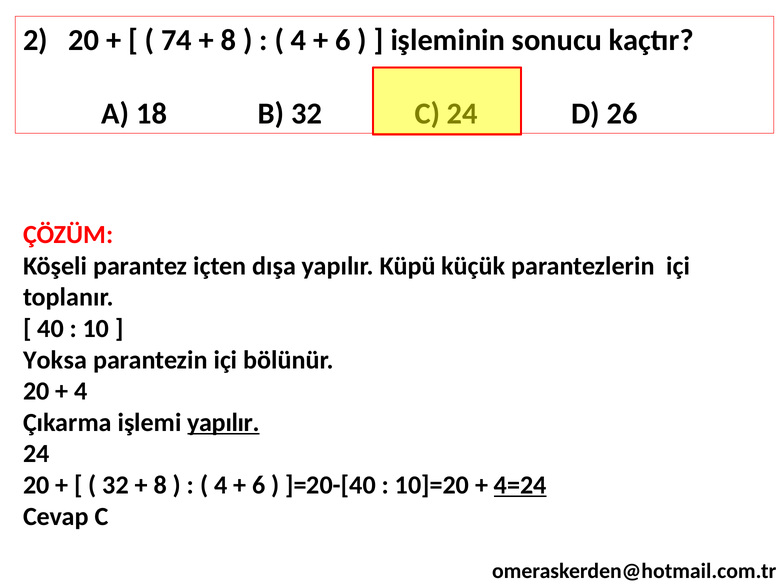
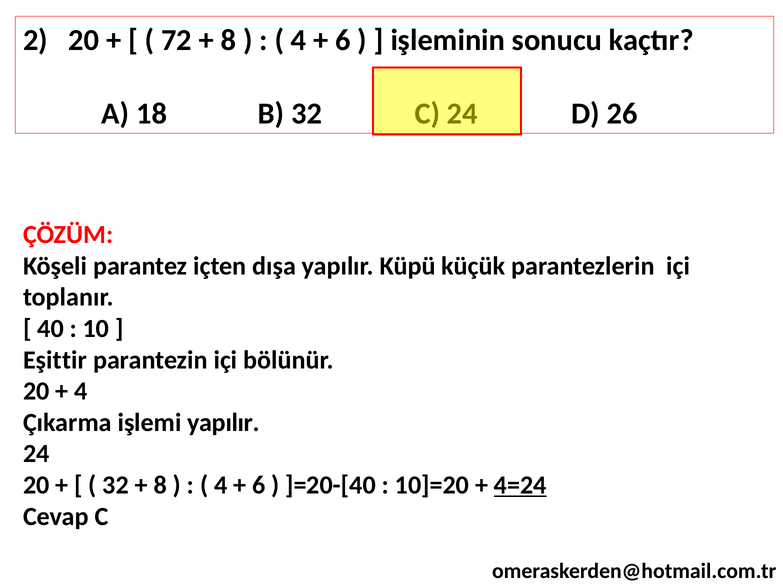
74: 74 -> 72 (176, 40)
Yoksa: Yoksa -> Eşittir (55, 360)
yapılır underline: present -> none (224, 423)
